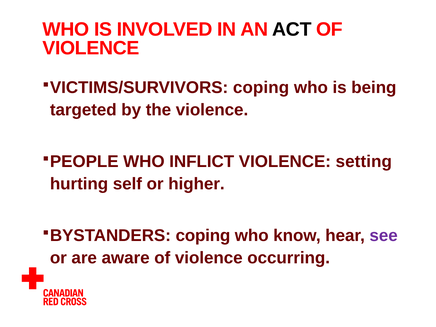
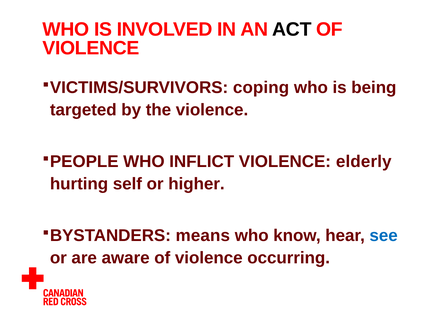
setting: setting -> elderly (364, 162)
coping: coping -> means (203, 236)
see colour: purple -> blue (384, 236)
